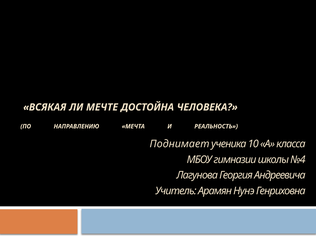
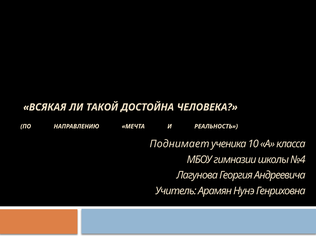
МЕЧТЕ: МЕЧТЕ -> ТАКОЙ (102, 107)
